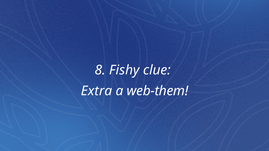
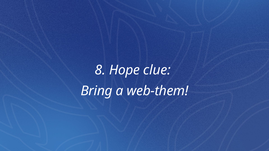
Fishy: Fishy -> Hope (124, 70)
Extra: Extra -> Bring (97, 91)
